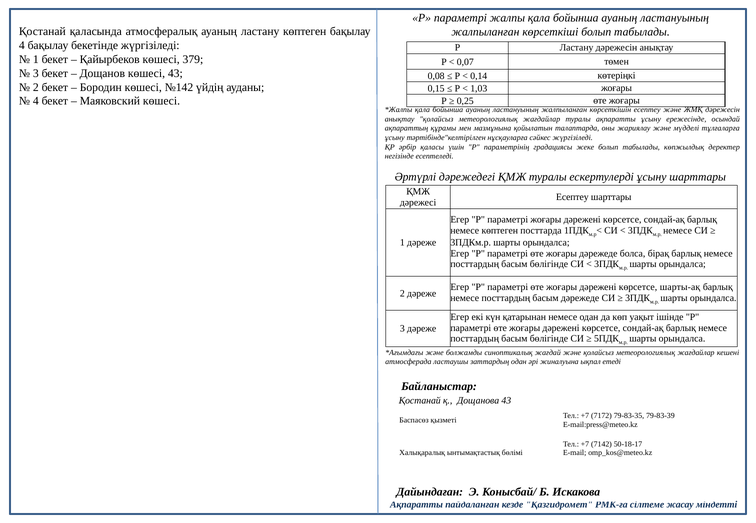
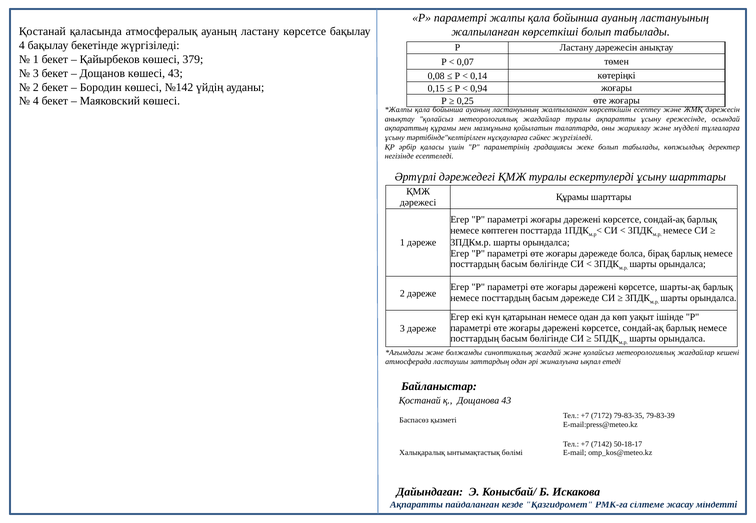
ластану көптеген: көптеген -> көрсетсе (305, 31)
1,03: 1,03 -> 0,94 (479, 89)
Есептеу: Есептеу -> Құрамы (572, 197)
